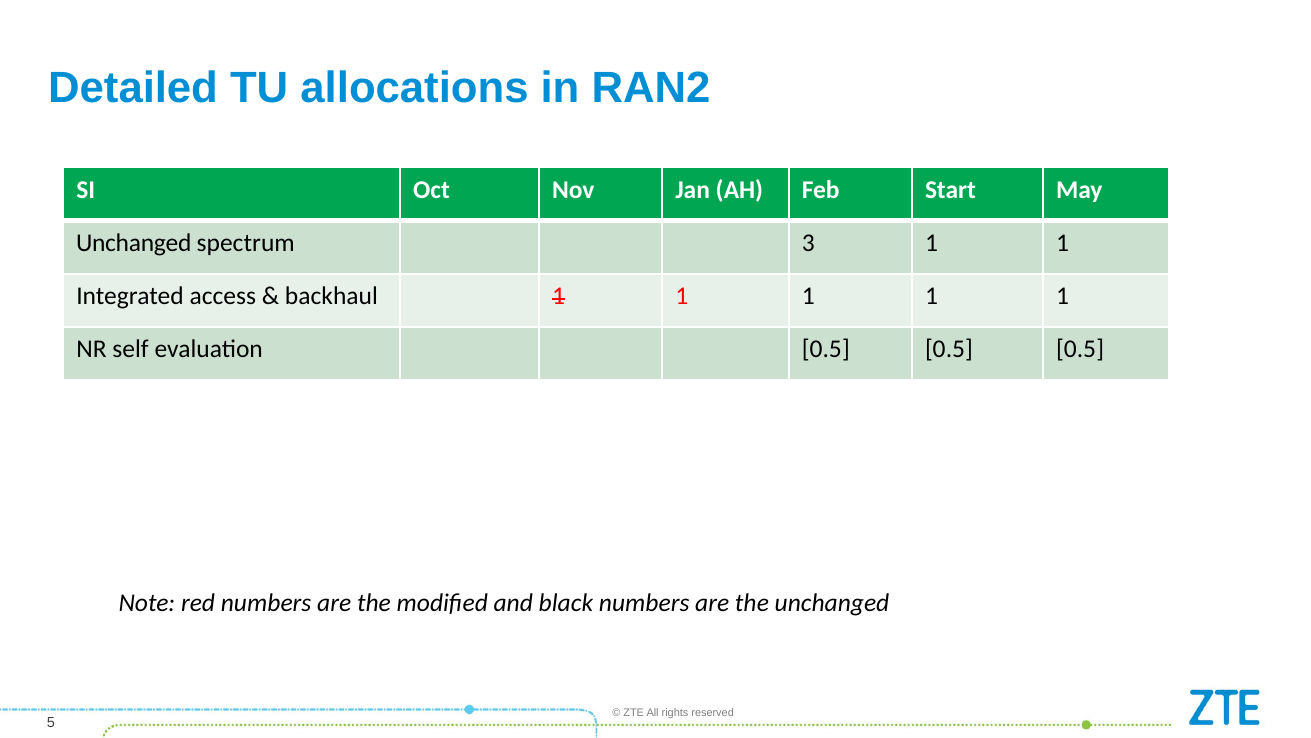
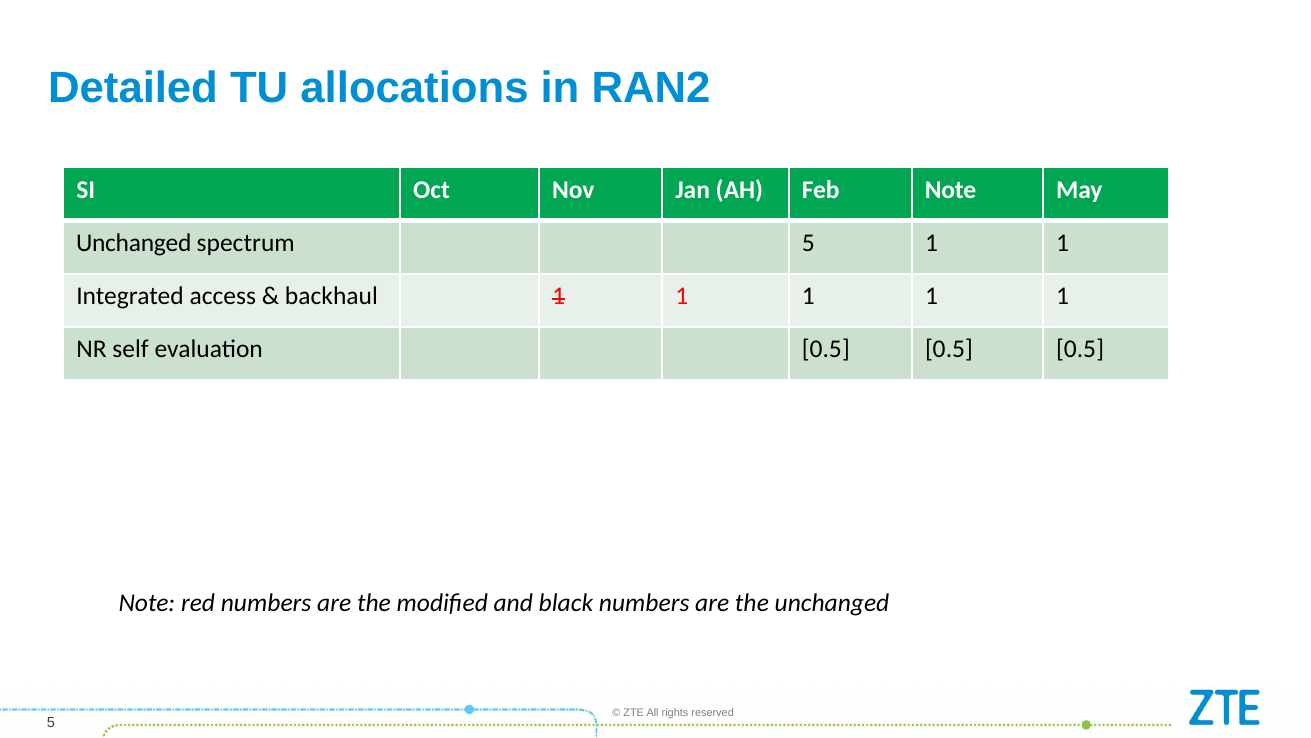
Feb Start: Start -> Note (951, 190)
spectrum 3: 3 -> 5 (808, 243)
